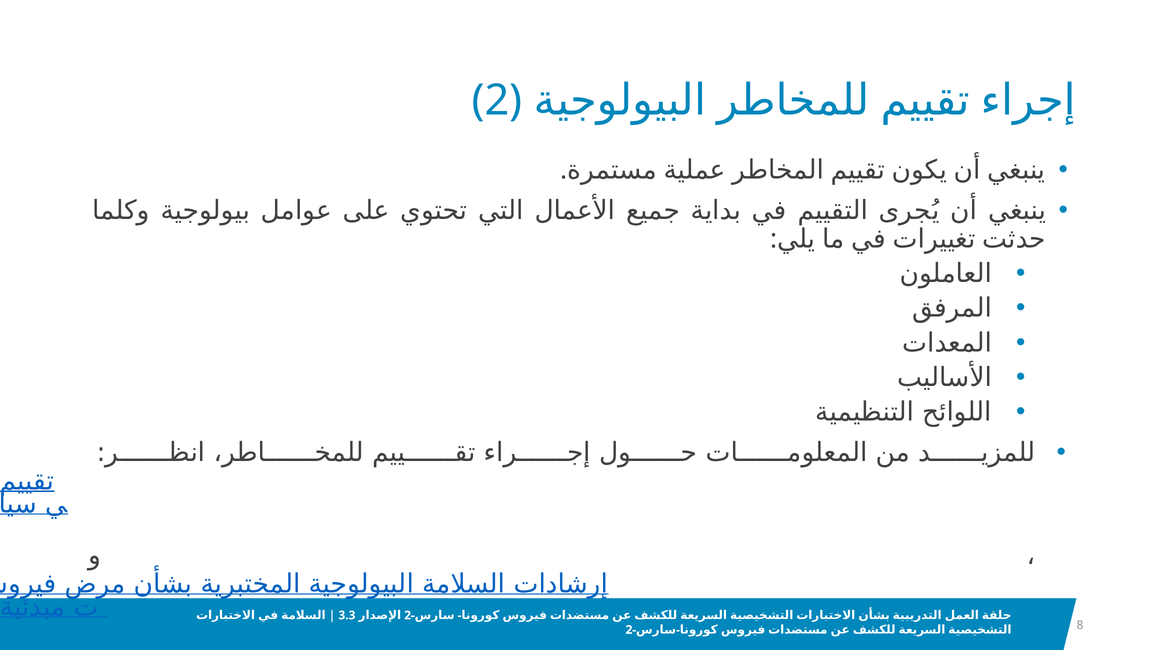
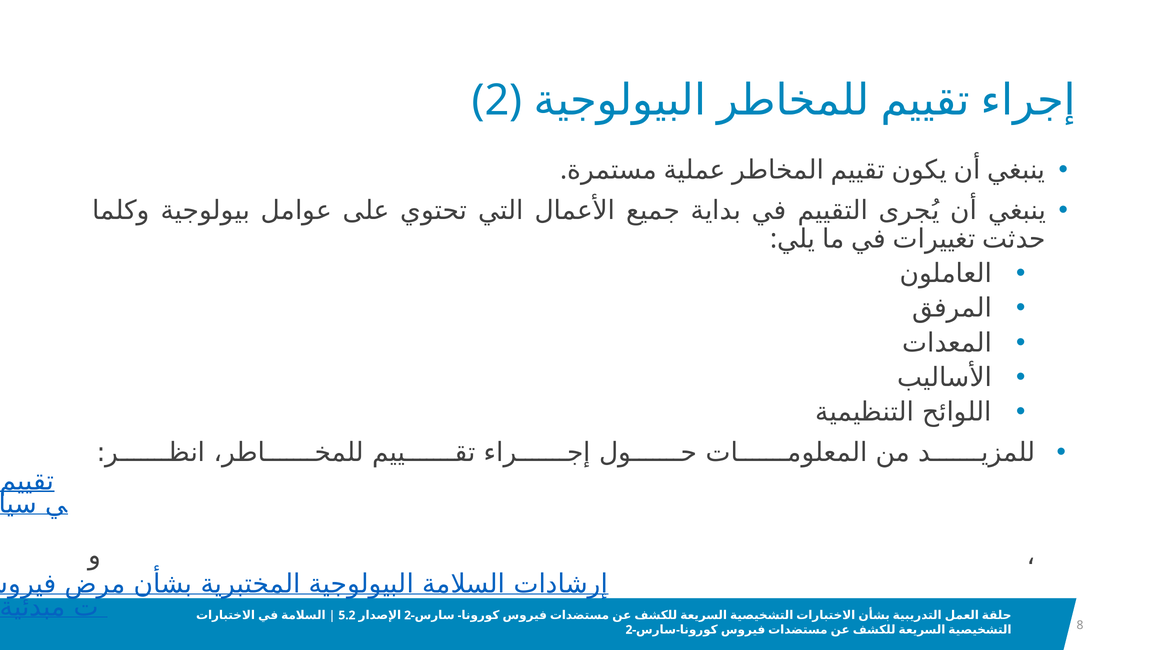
3.3: 3.3 -> 5.2 (347, 616)
